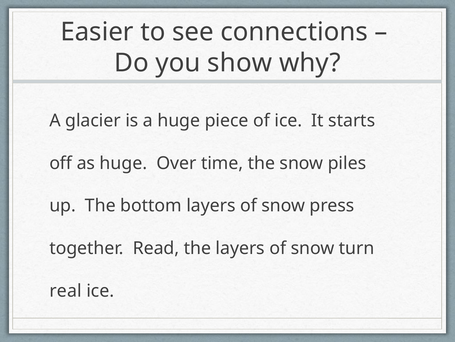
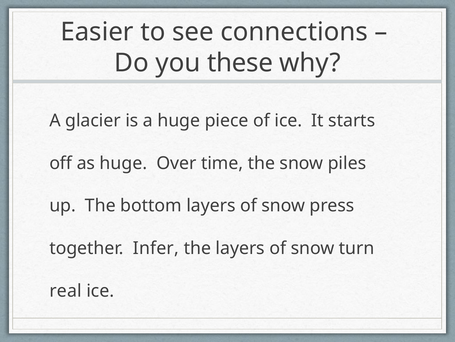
show: show -> these (240, 63)
Read: Read -> Infer (156, 248)
